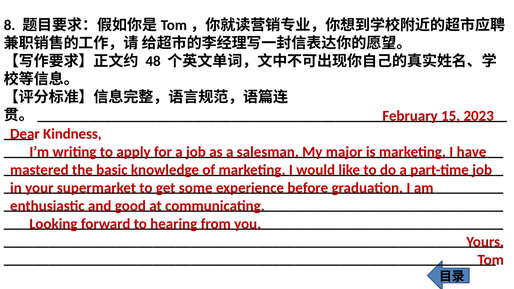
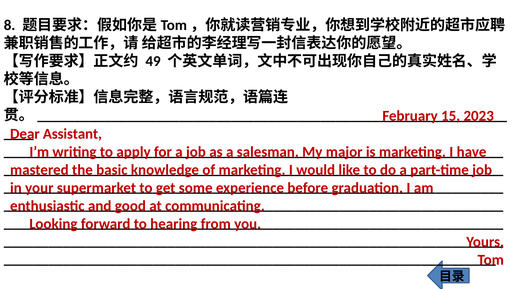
48: 48 -> 49 (153, 61)
Kindness: Kindness -> Assistant (72, 134)
